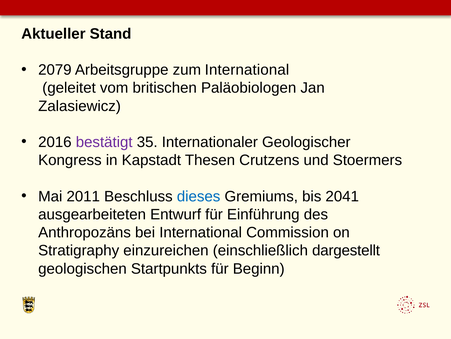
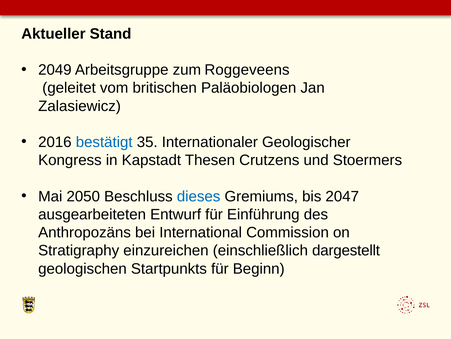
2079: 2079 -> 2049 (55, 70)
zum International: International -> Roggeveens (247, 70)
bestätigt colour: purple -> blue (104, 142)
2011: 2011 -> 2050 (83, 196)
2041: 2041 -> 2047 (342, 196)
